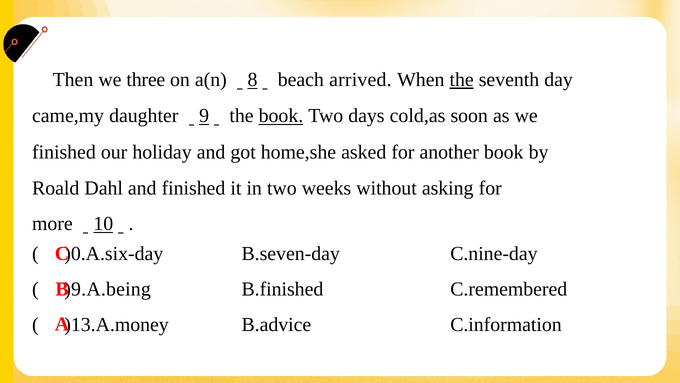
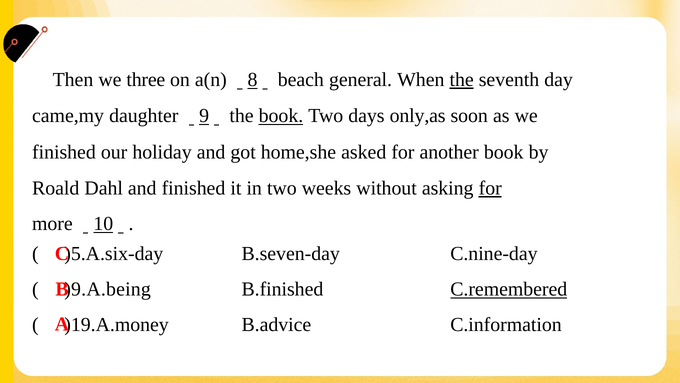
arrived: arrived -> general (361, 80)
cold,as: cold,as -> only,as (418, 116)
for underline: none -> present (490, 188)
)0.A.six-day: )0.A.six-day -> )5.A.six-day (114, 253)
C.remembered underline: none -> present (509, 289)
)13.A.money: )13.A.money -> )19.A.money (117, 324)
